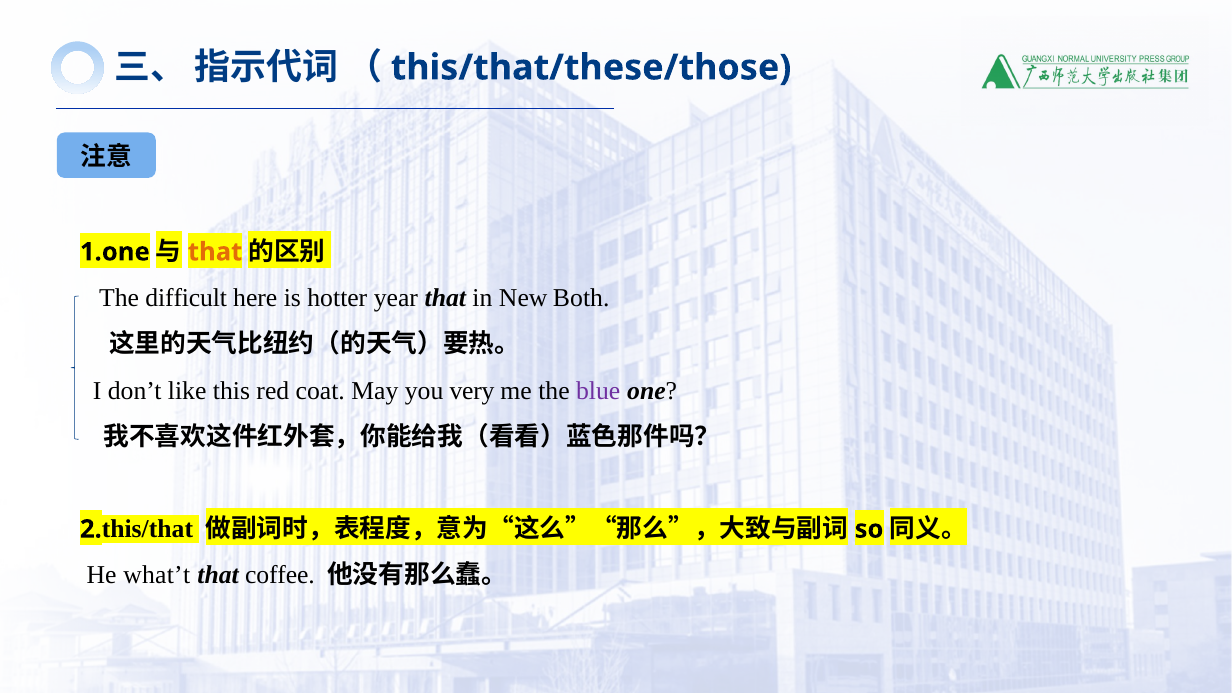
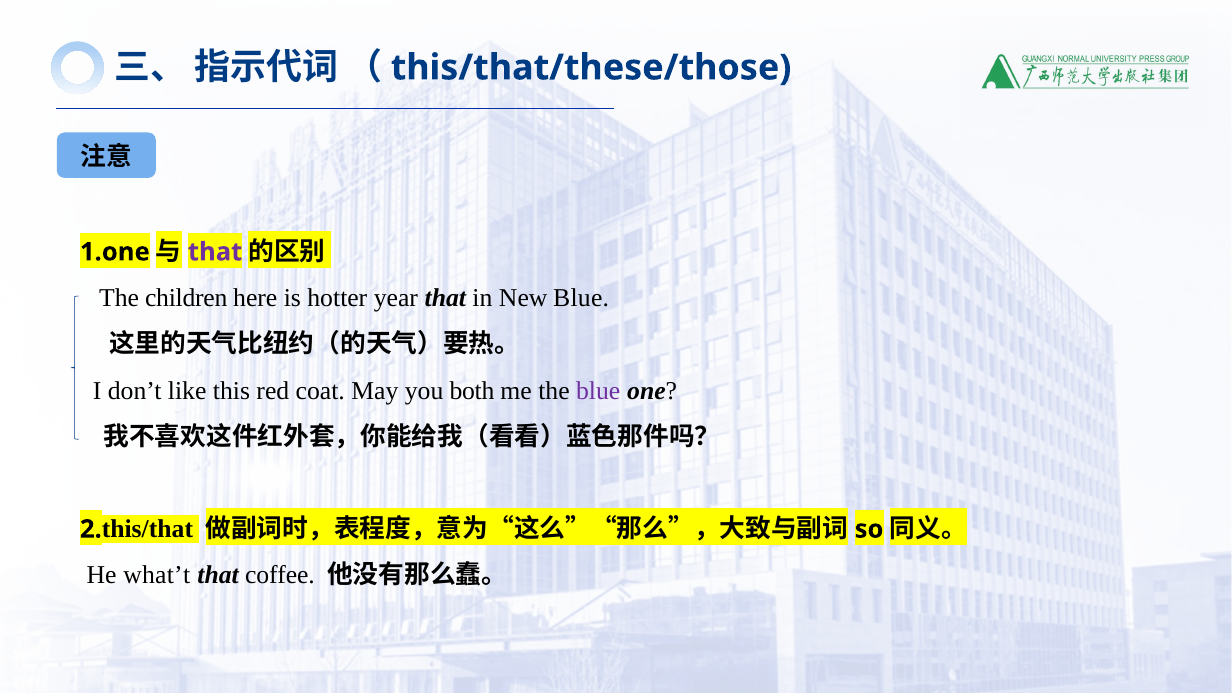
that colour: orange -> purple (215, 252)
difficult: difficult -> children (186, 298)
New Both: Both -> Blue (581, 298)
very: very -> both (472, 391)
